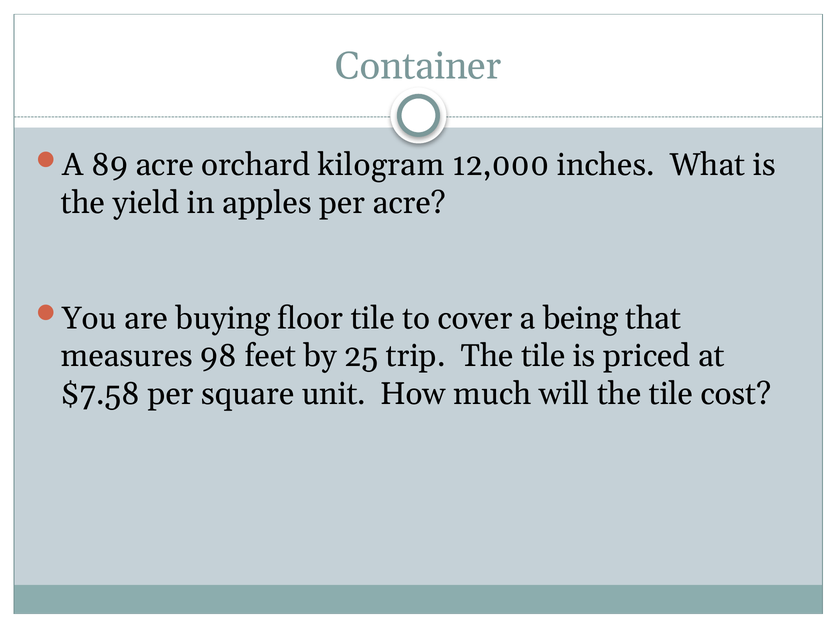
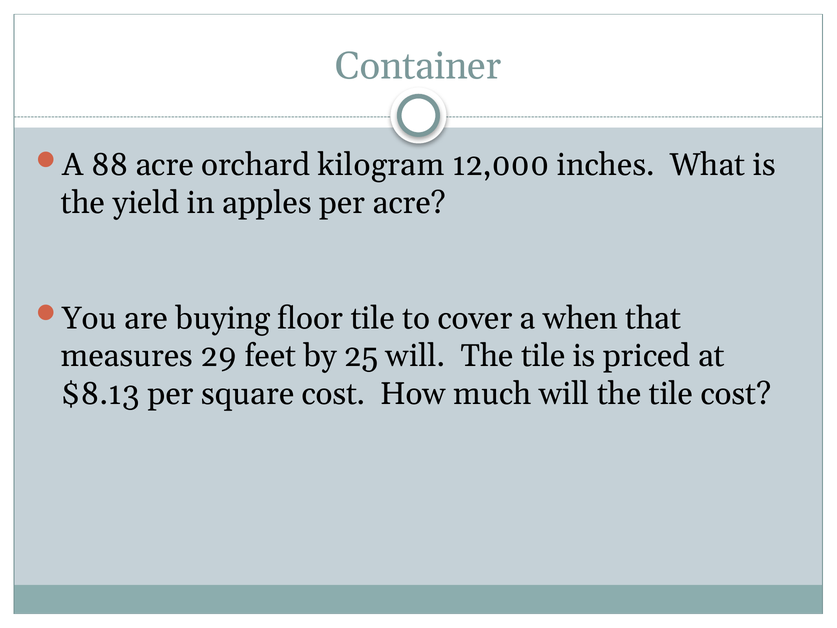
89: 89 -> 88 (110, 165)
being: being -> when (581, 318)
98: 98 -> 29 (219, 356)
25 trip: trip -> will (416, 356)
$7.58: $7.58 -> $8.13 (100, 394)
square unit: unit -> cost (334, 394)
